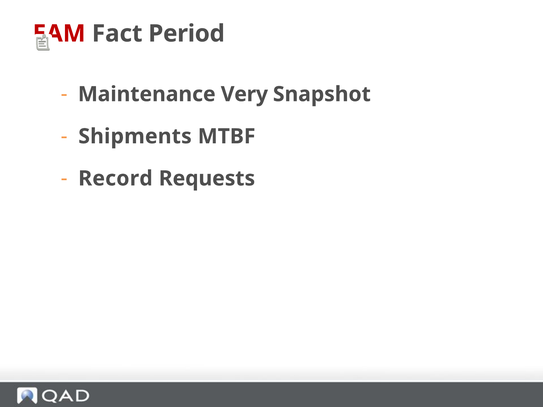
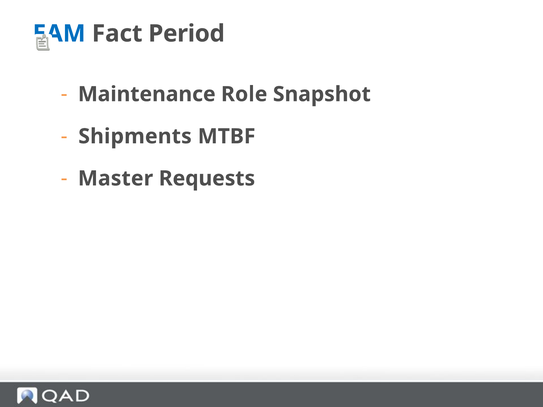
EAM colour: red -> blue (59, 34)
Very: Very -> Role (244, 94)
Record: Record -> Master (116, 179)
